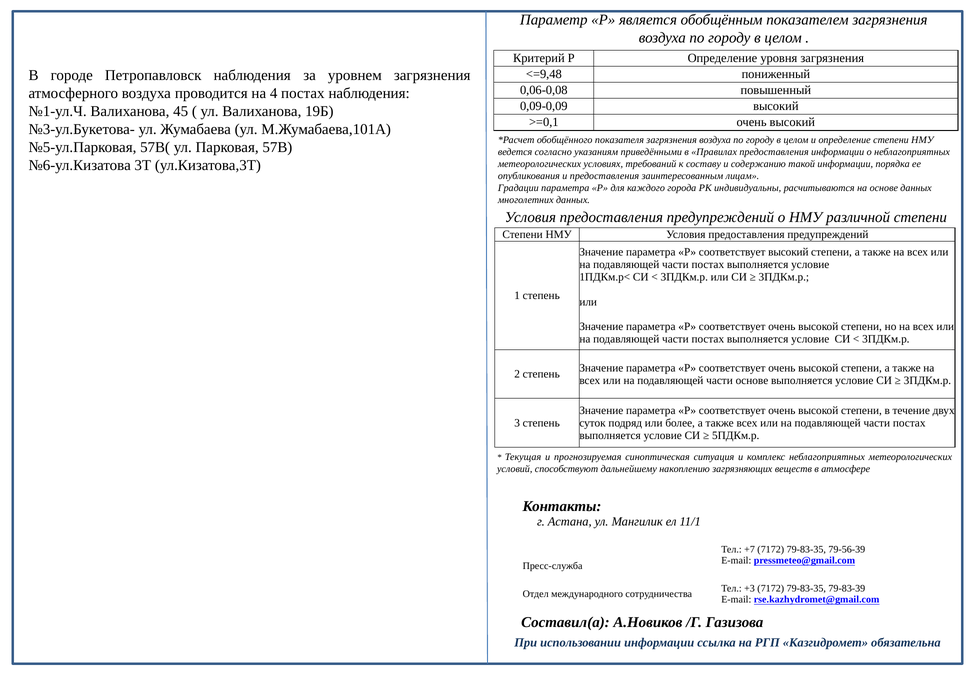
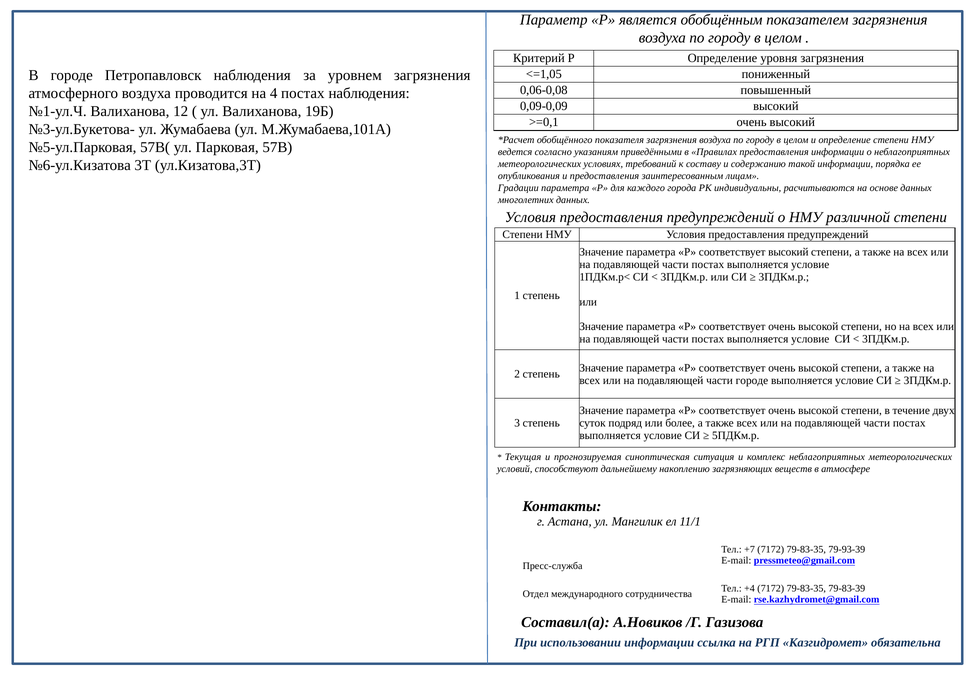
<=9,48: <=9,48 -> <=1,05 (544, 74)
45: 45 -> 12 (181, 112)
части основе: основе -> городе (752, 380)
79-56-39: 79-56-39 -> 79-93-39 (847, 550)
+3: +3 -> +4 (750, 588)
